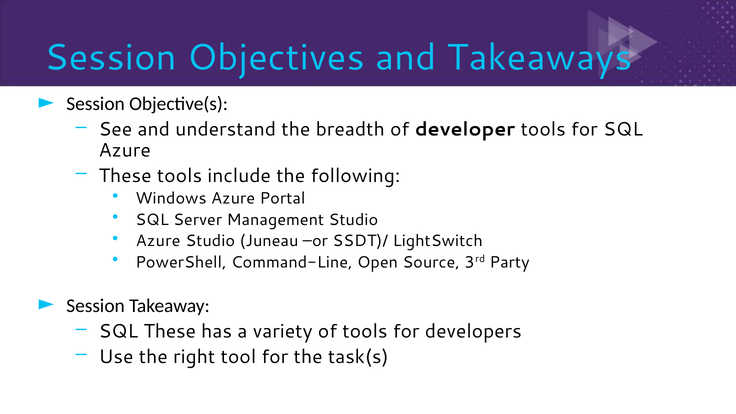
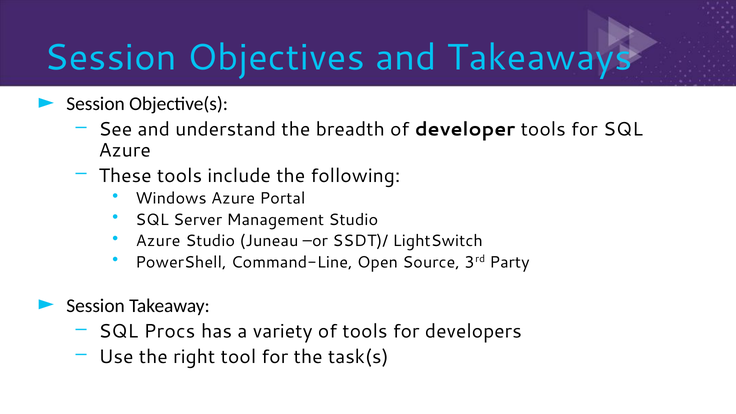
SQL These: These -> Procs (170, 331)
